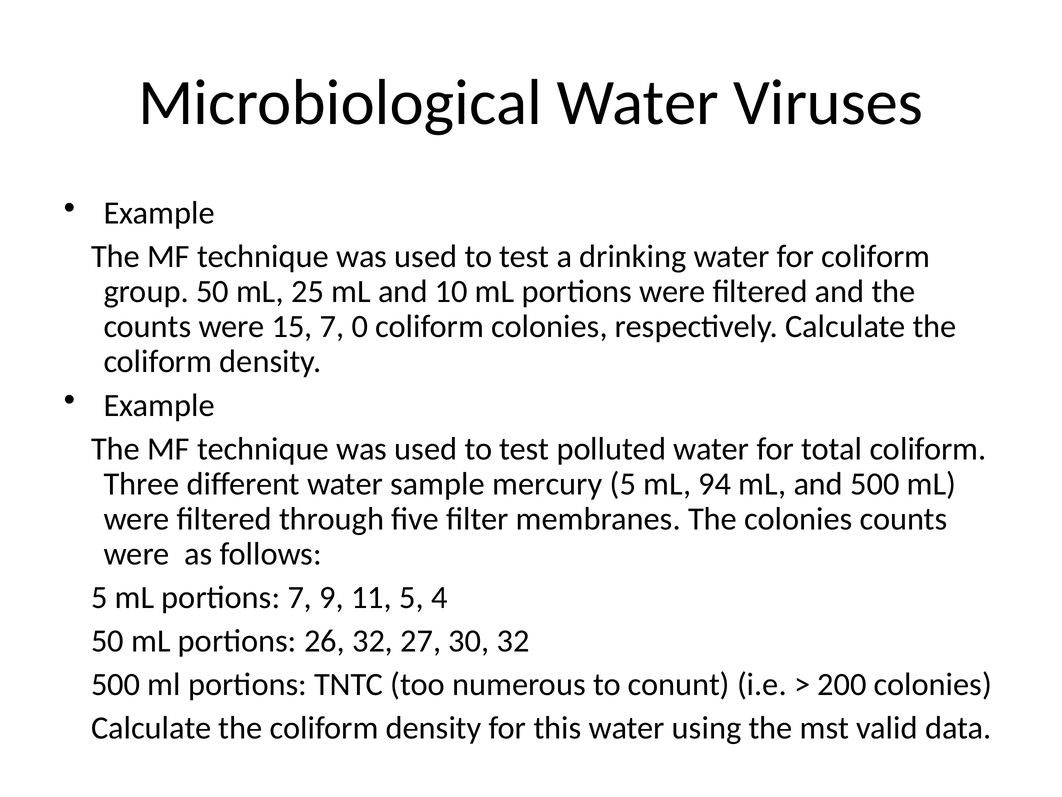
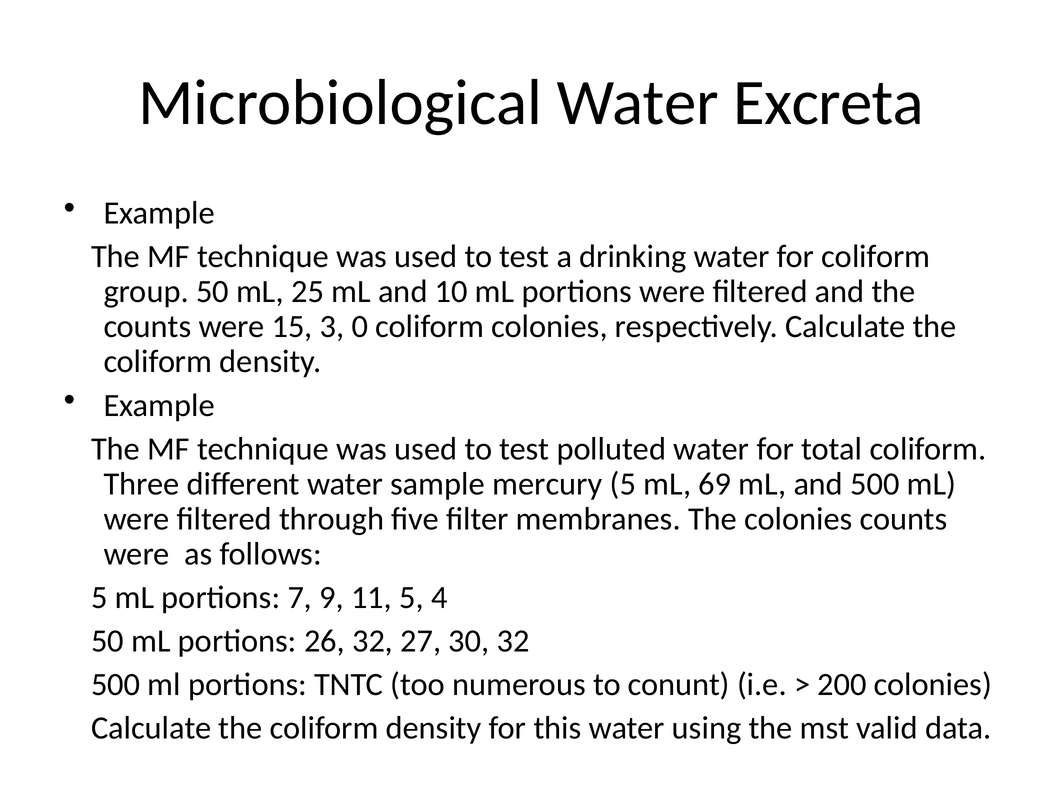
Viruses: Viruses -> Excreta (829, 103)
15 7: 7 -> 3 (332, 326)
94: 94 -> 69 (715, 484)
